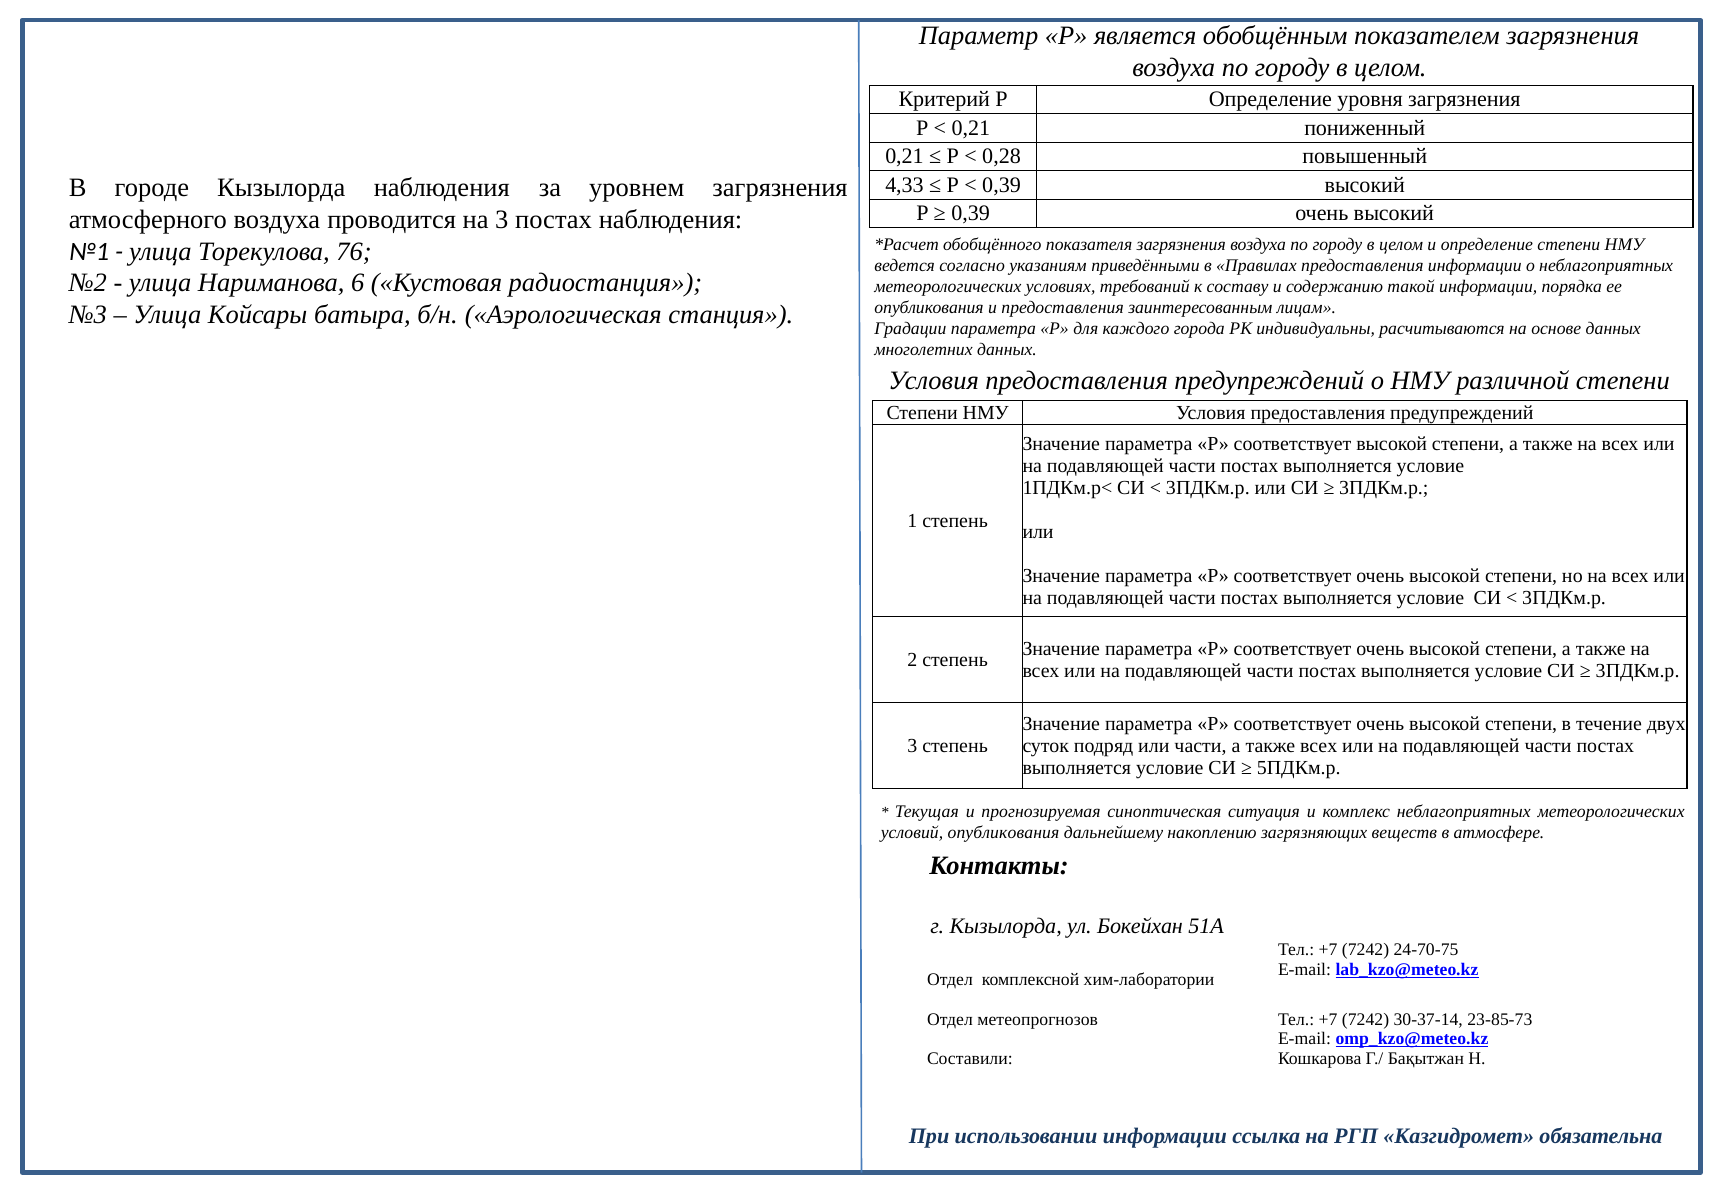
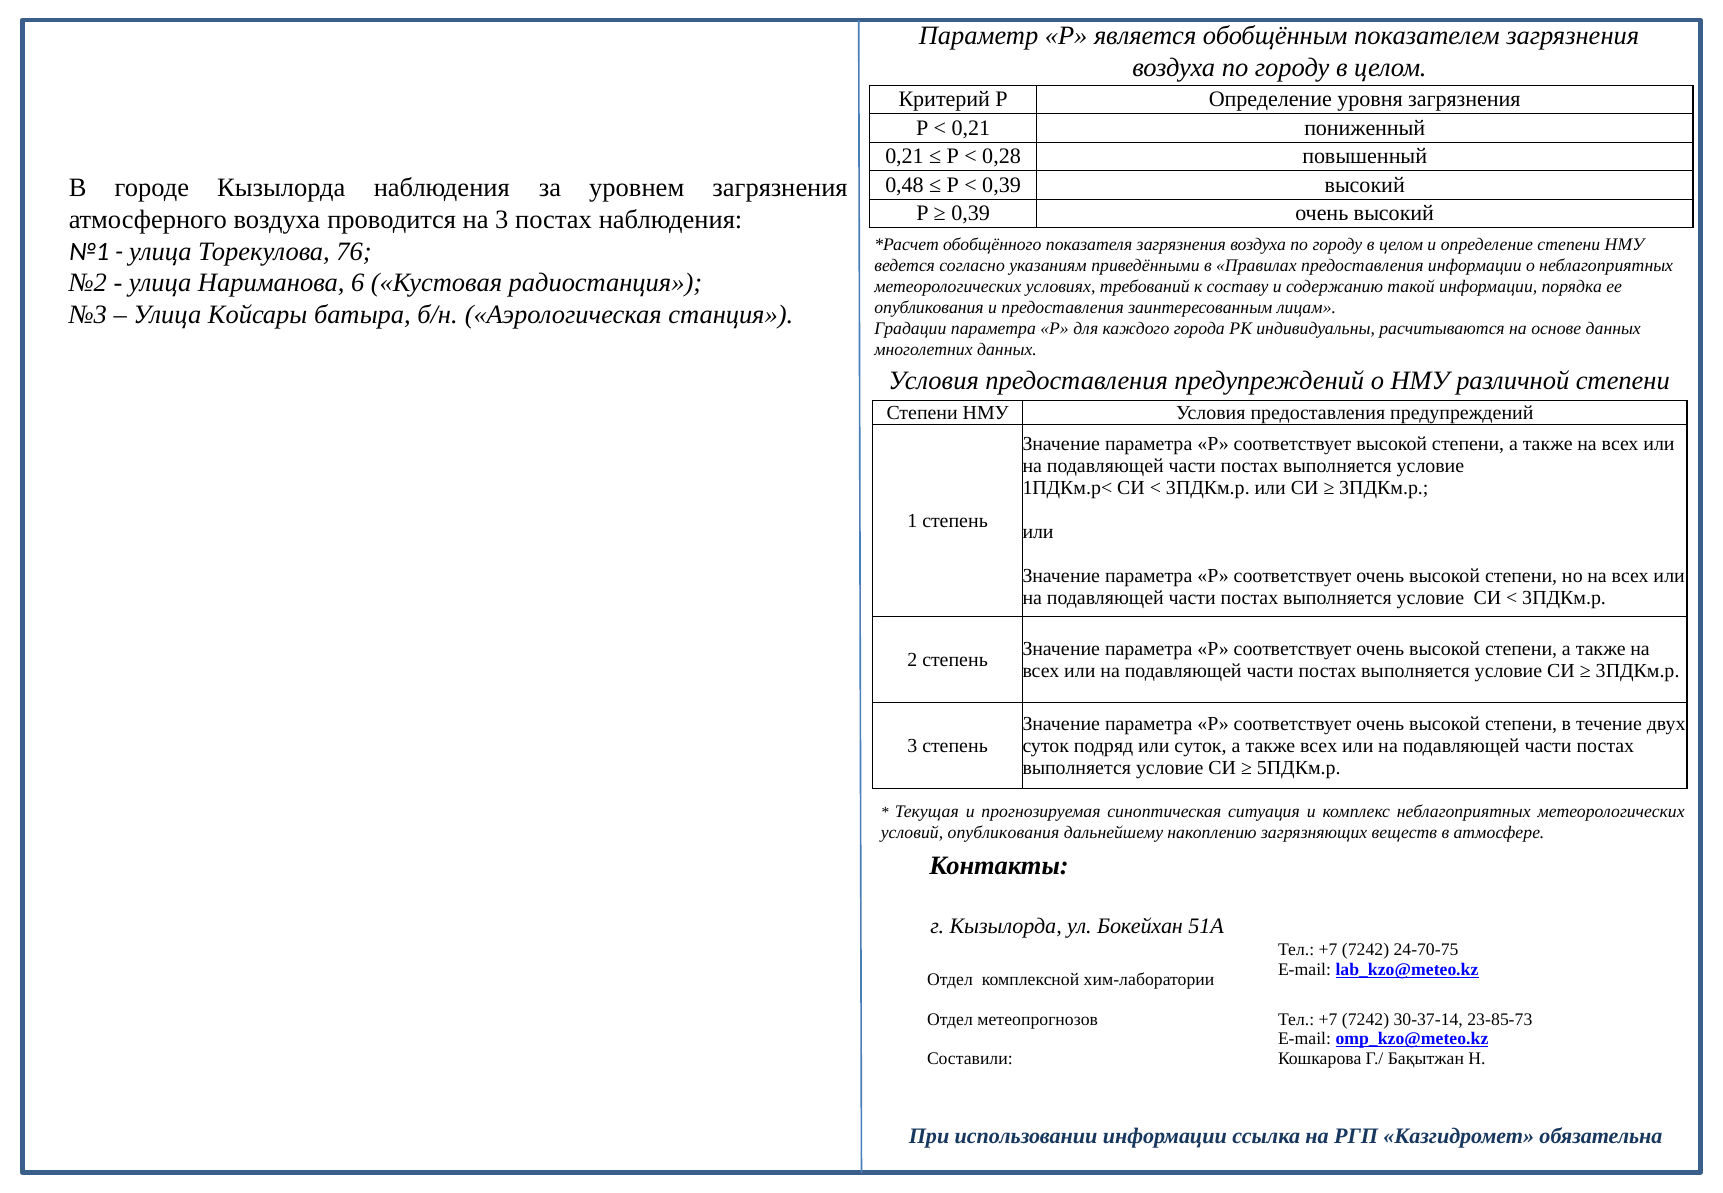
4,33: 4,33 -> 0,48 (904, 185)
или части: части -> суток (1201, 746)
